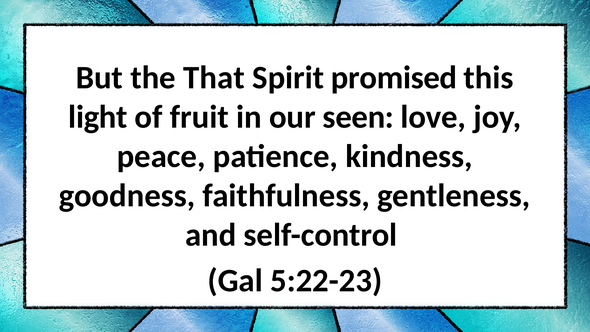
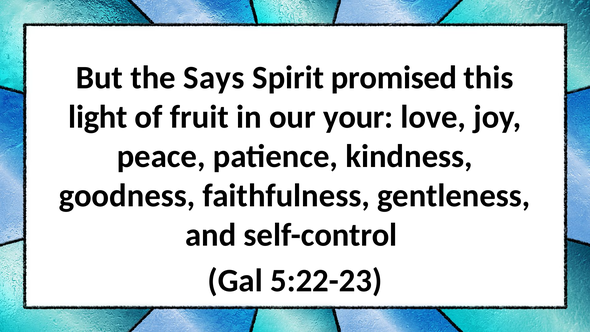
That: That -> Says (214, 78)
seen: seen -> your (358, 117)
